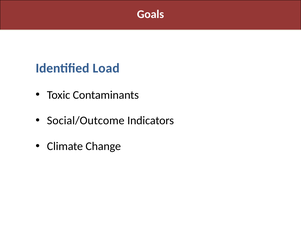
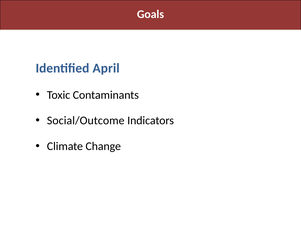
Load: Load -> April (106, 68)
